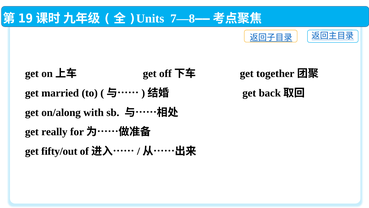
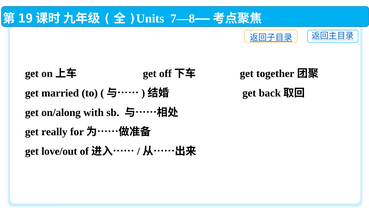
fifty/out: fifty/out -> love/out (59, 151)
